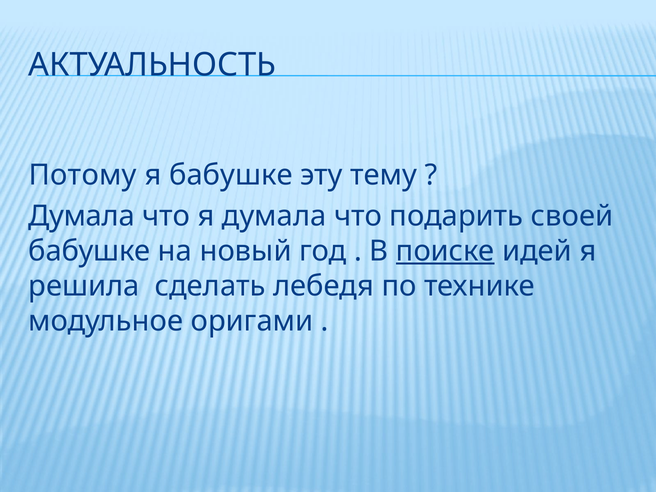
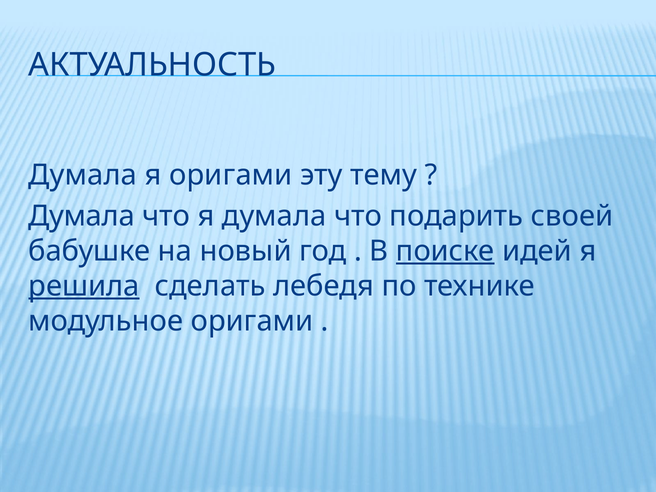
Потому: Потому -> Думала (83, 175)
я бабушке: бабушке -> оригами (231, 175)
решила underline: none -> present (84, 286)
